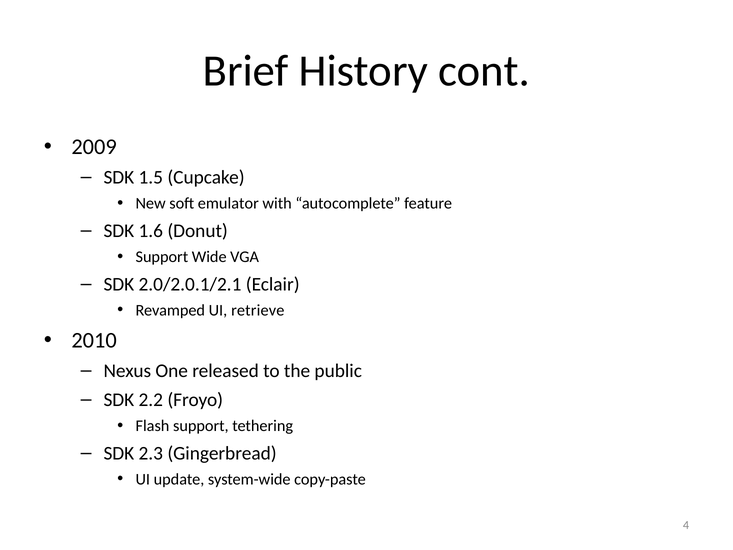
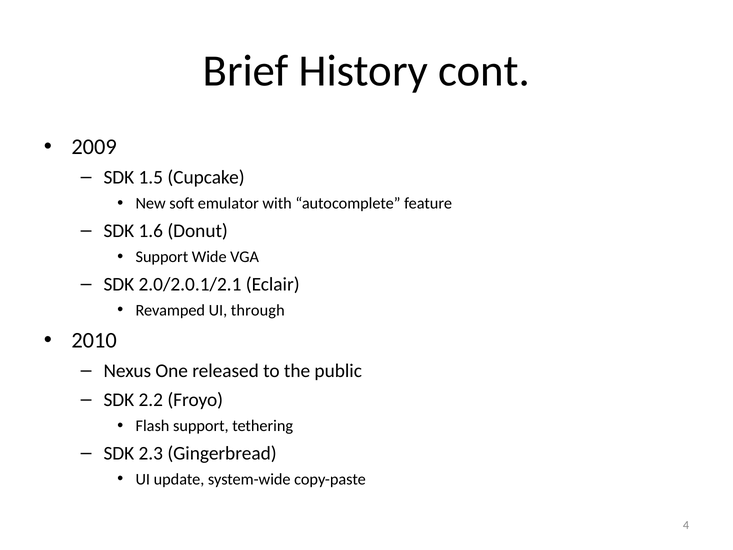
retrieve: retrieve -> through (258, 310)
